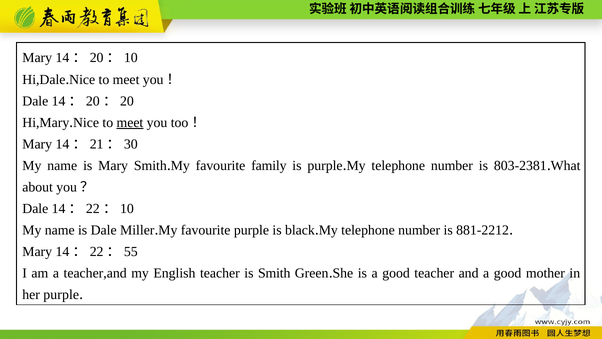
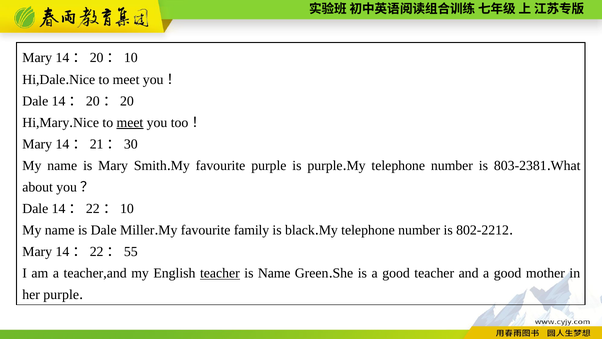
favourite family: family -> purple (269, 165)
favourite purple: purple -> family (252, 230)
881-2212: 881-2212 -> 802-2212 (483, 230)
teacher underline: none -> present (220, 273)
is Smith: Smith -> Name (274, 273)
